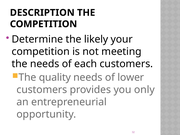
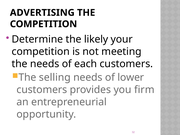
DESCRIPTION: DESCRIPTION -> ADVERTISING (42, 13)
quality: quality -> selling (55, 77)
only: only -> firm (144, 90)
